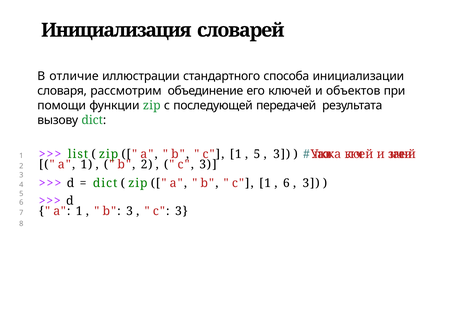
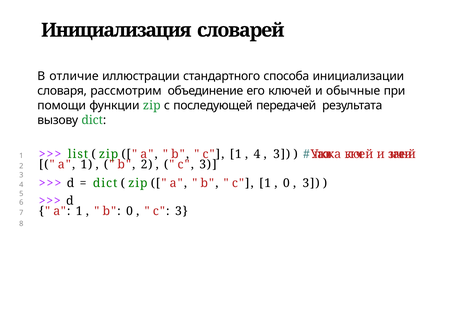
объектов: объектов -> обычные (353, 91)
5: 5 -> 4 (257, 154)
6: 6 -> 0 (286, 183)
b 3: 3 -> 0 (129, 211)
